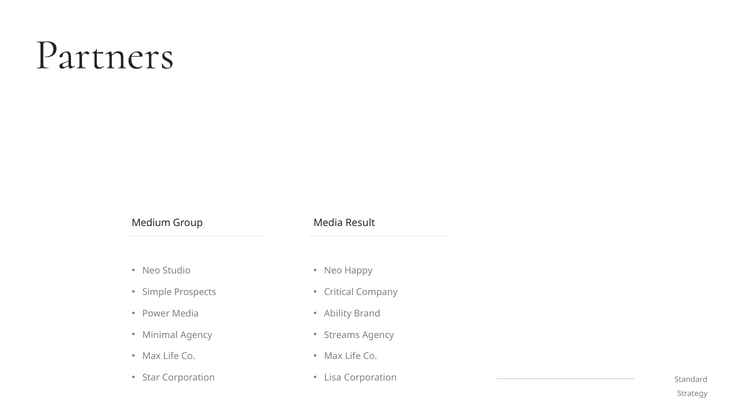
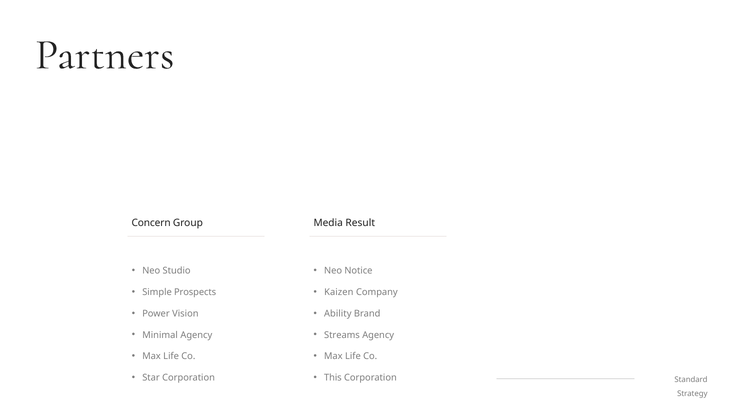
Medium: Medium -> Concern (151, 223)
Happy: Happy -> Notice (358, 270)
Critical: Critical -> Kaizen (339, 292)
Power Media: Media -> Vision (185, 313)
Lisa: Lisa -> This (333, 378)
